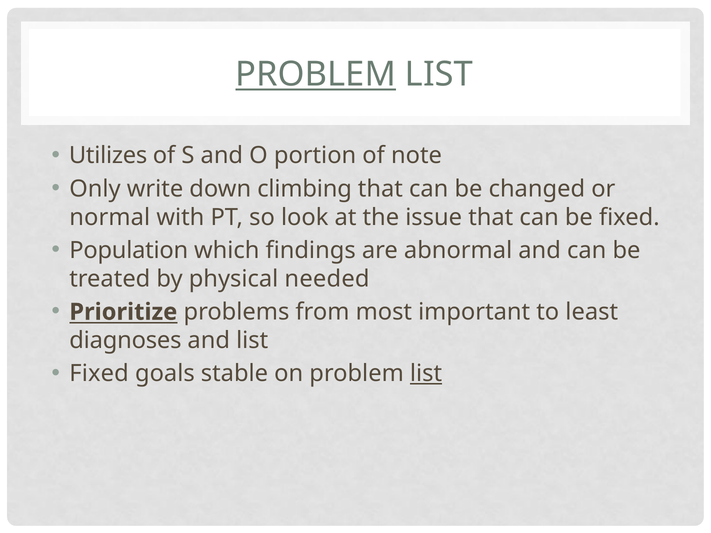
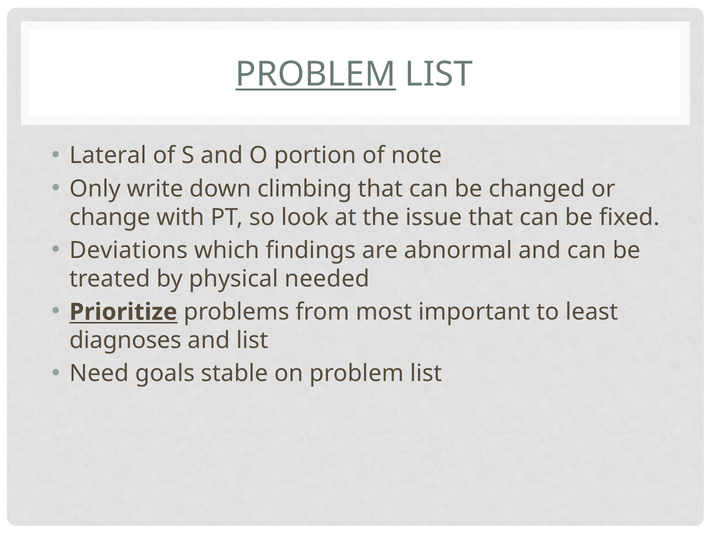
Utilizes: Utilizes -> Lateral (108, 156)
normal: normal -> change (110, 217)
Population: Population -> Deviations (129, 250)
Fixed: Fixed -> Need (99, 374)
list underline: present -> none (426, 374)
